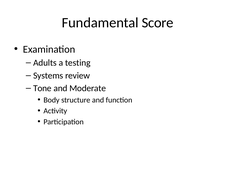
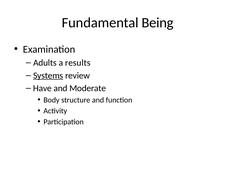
Score: Score -> Being (158, 23)
testing: testing -> results (78, 63)
Systems underline: none -> present (48, 76)
Tone: Tone -> Have (42, 88)
